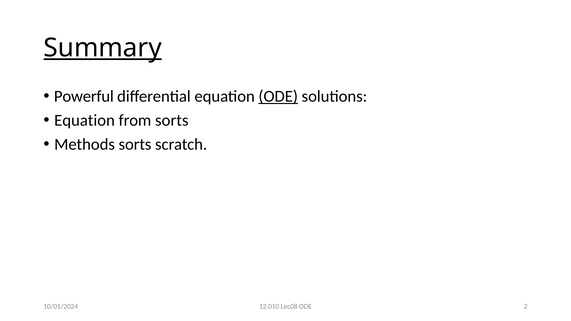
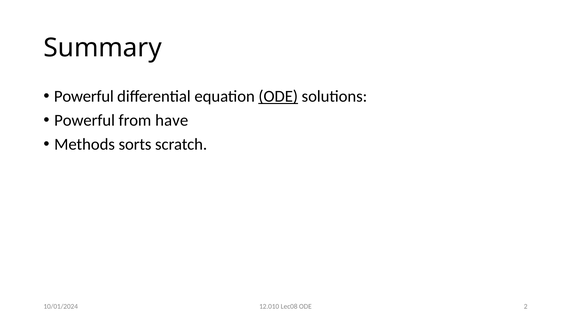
Summary underline: present -> none (103, 48)
Equation: Equation -> Powerful (85, 120)
from sorts: sorts -> have (172, 120)
